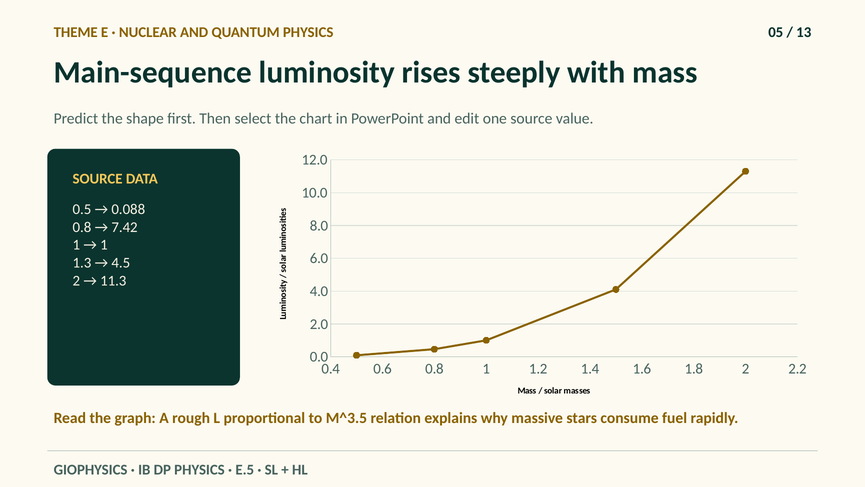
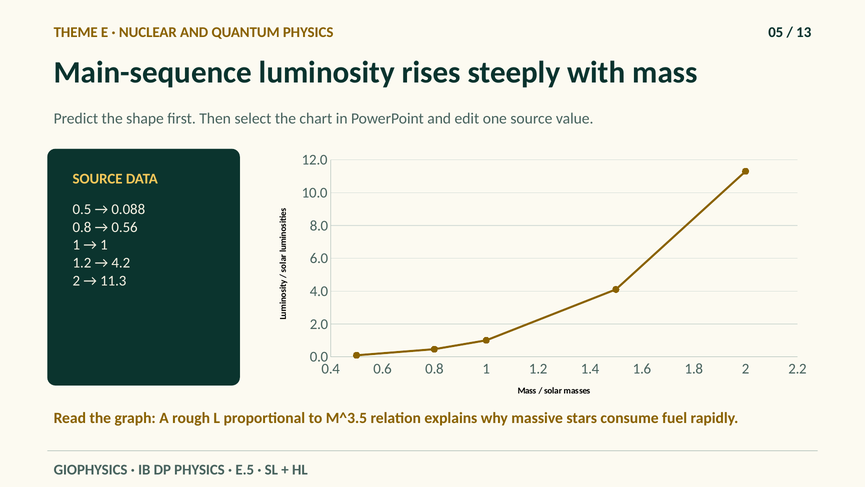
7.42: 7.42 -> 0.56 (125, 227)
1.3: 1.3 -> 1.2 (82, 263)
4.5: 4.5 -> 4.2 (121, 263)
